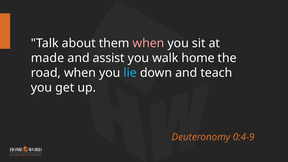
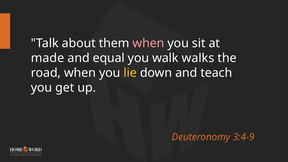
assist: assist -> equal (109, 58)
home: home -> walks (198, 58)
lie colour: light blue -> yellow (130, 73)
0:4-9: 0:4-9 -> 3:4-9 (244, 137)
